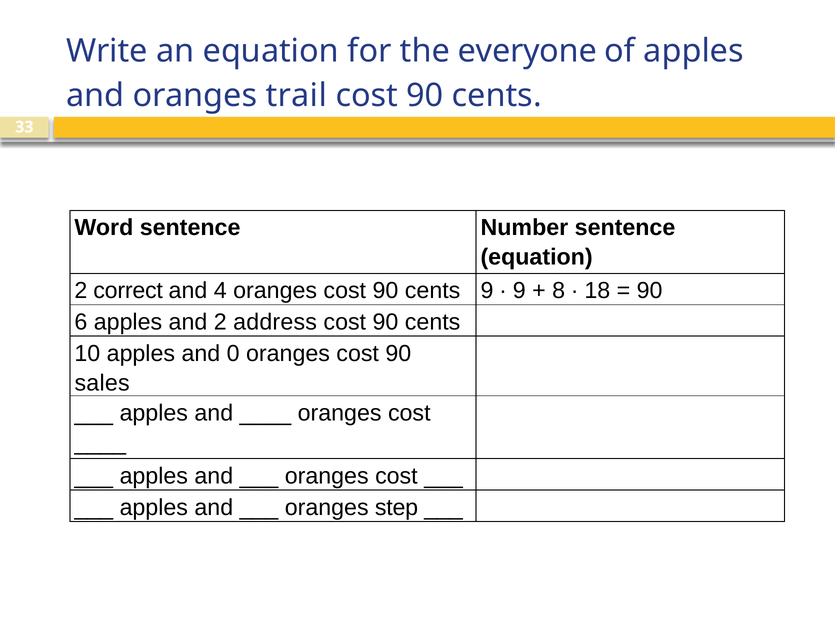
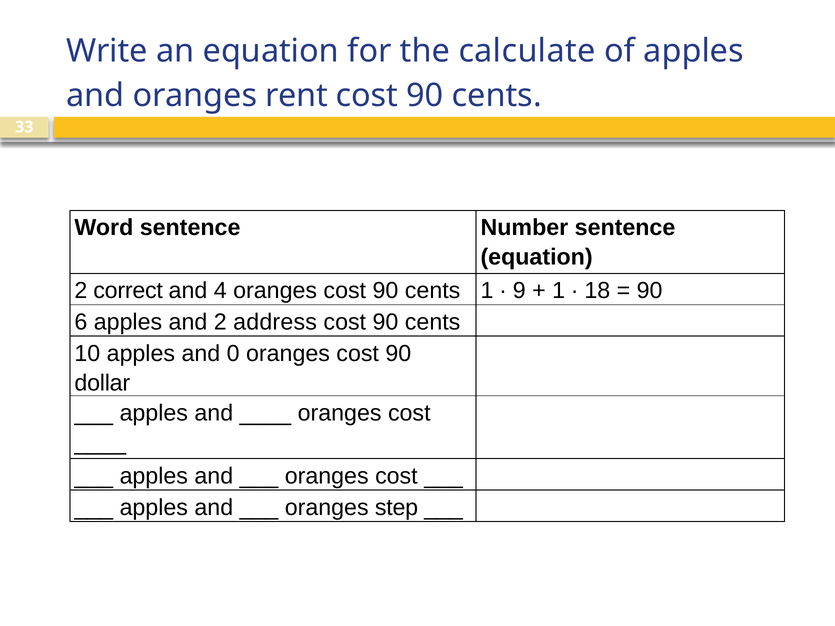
everyone: everyone -> calculate (527, 51)
trail: trail -> rent (297, 95)
cents 9: 9 -> 1 (487, 291)
8: 8 -> 1 (559, 291)
sales: sales -> dollar (102, 383)
